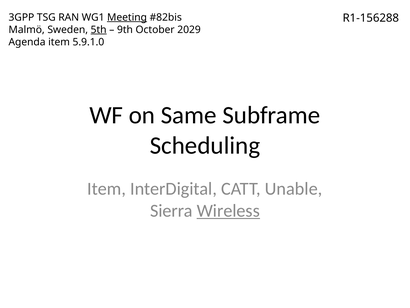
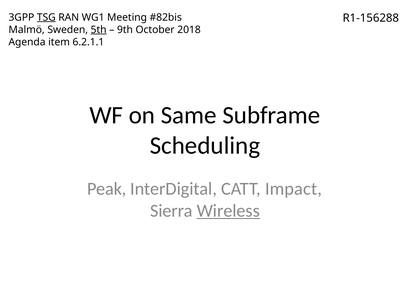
TSG underline: none -> present (46, 17)
Meeting underline: present -> none (127, 17)
2029: 2029 -> 2018 (189, 30)
5.9.1.0: 5.9.1.0 -> 6.2.1.1 (88, 42)
Item: Item -> Peak (107, 189)
Unable: Unable -> Impact (293, 189)
